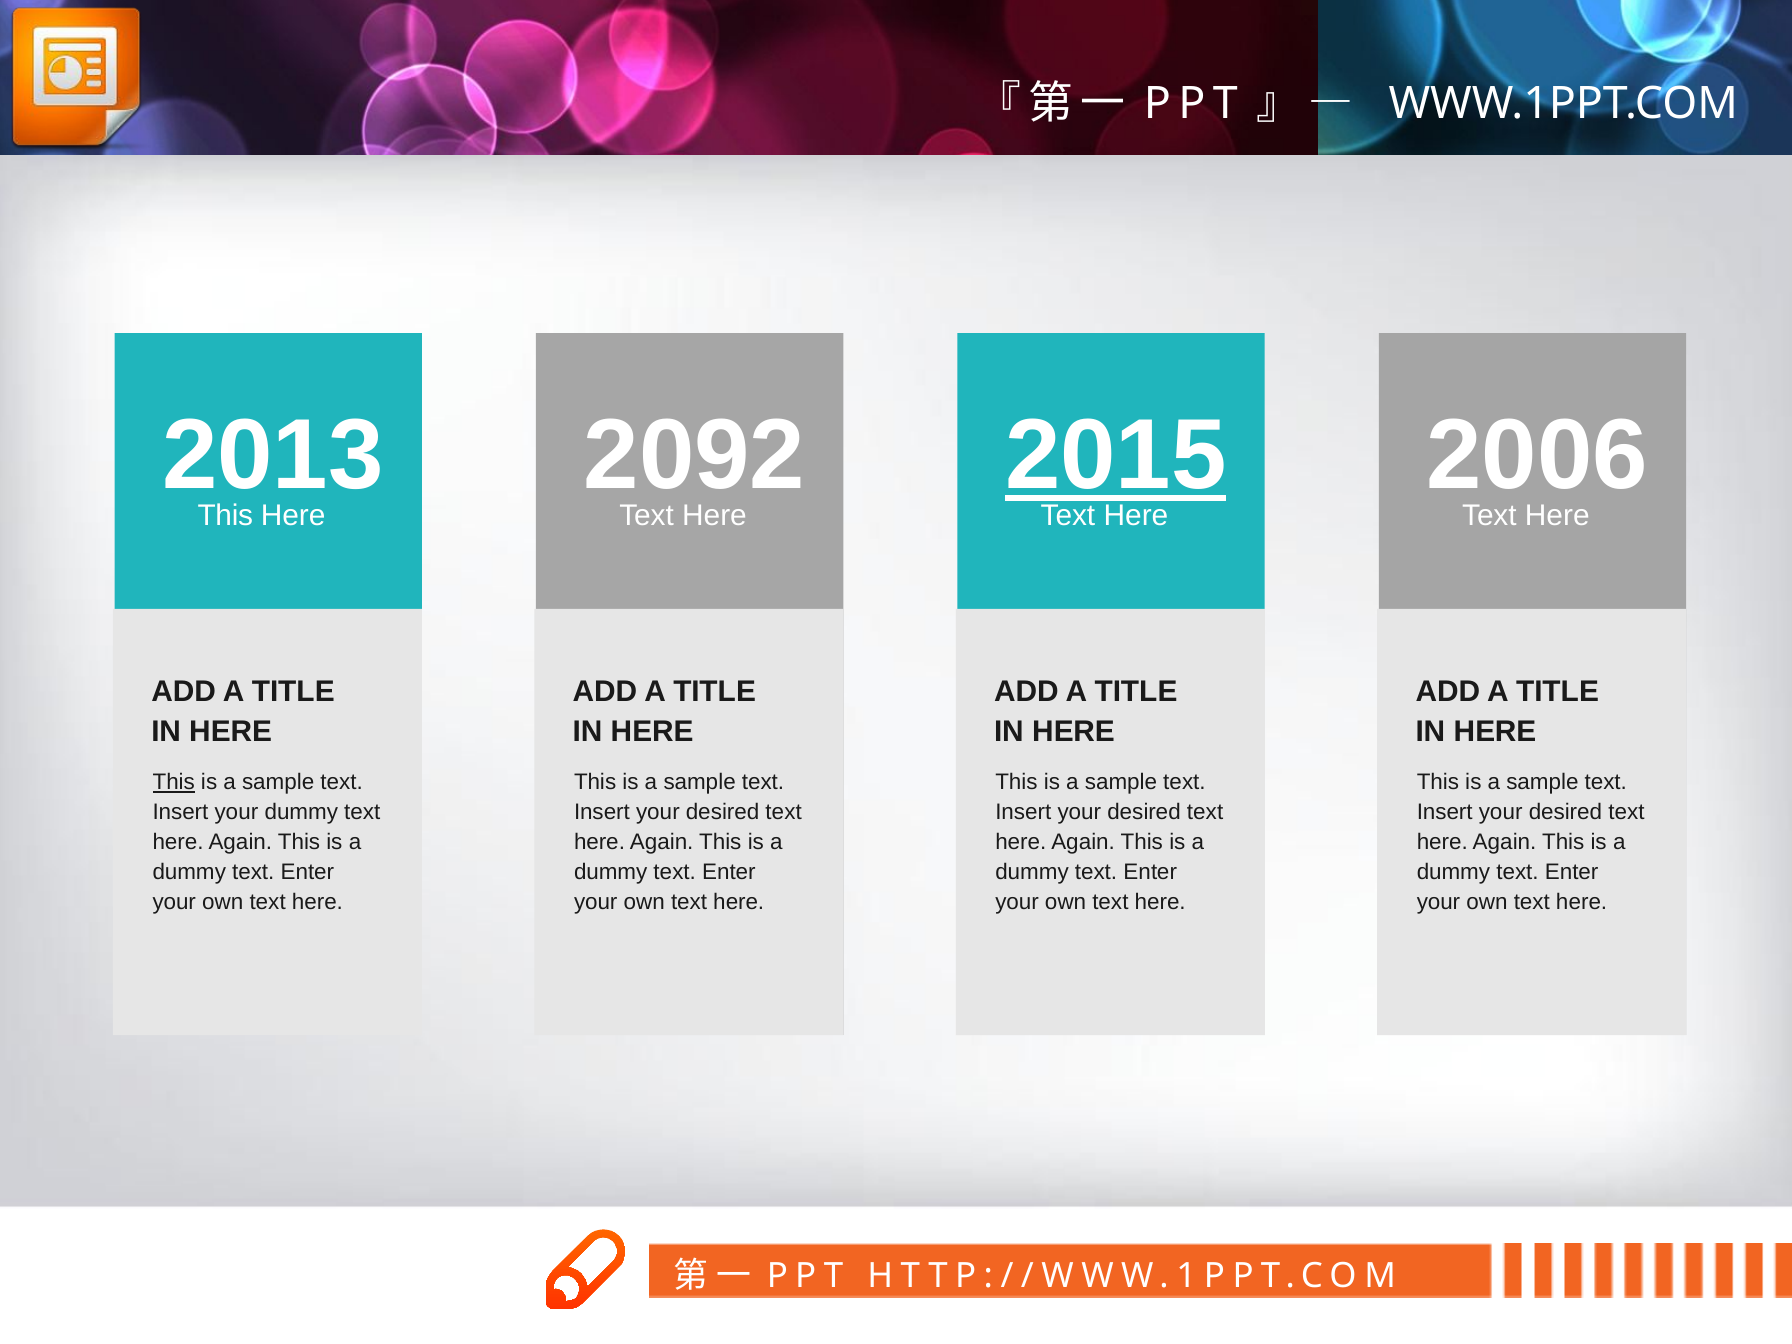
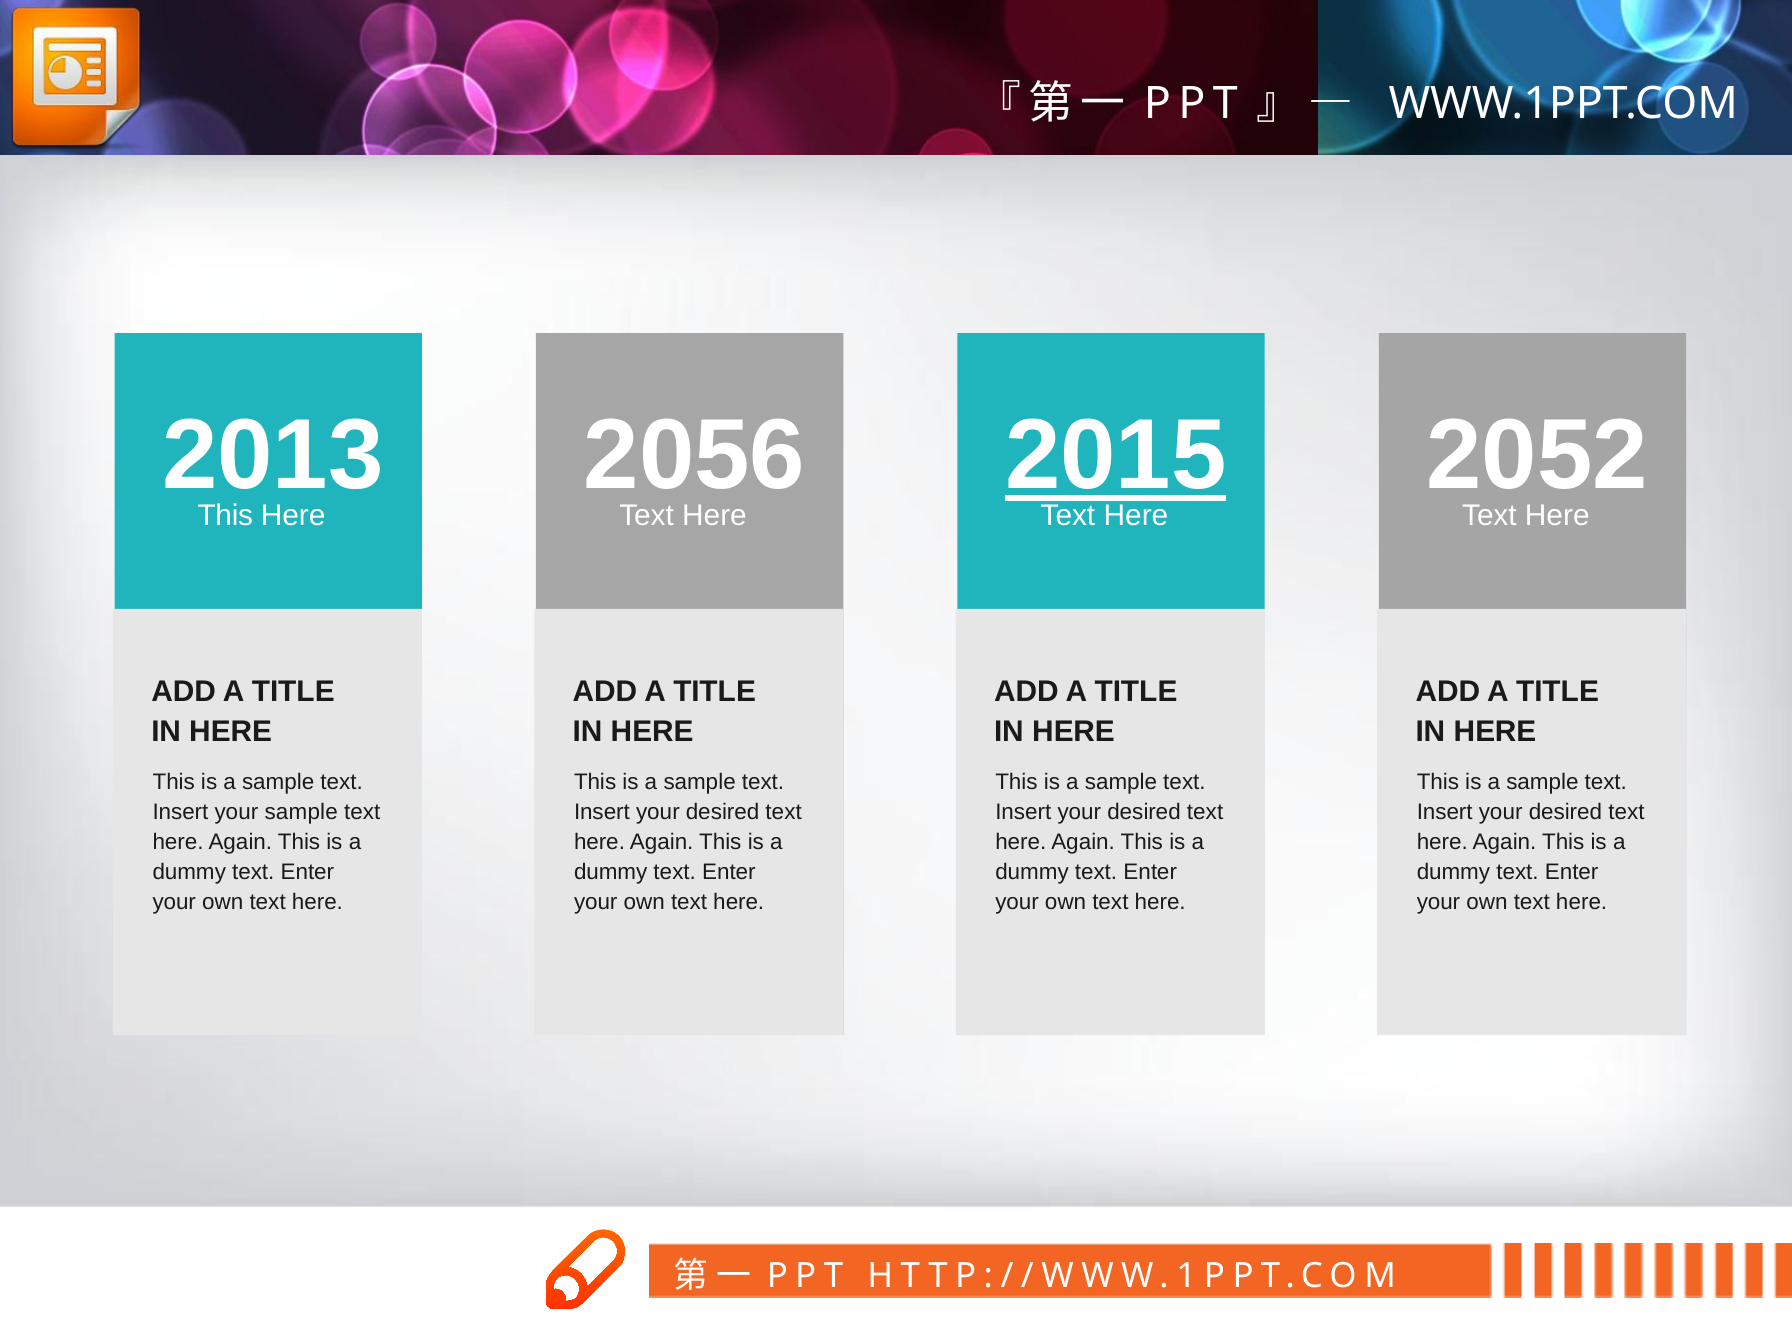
2092: 2092 -> 2056 (694, 455)
2006: 2006 -> 2052 (1537, 455)
This underline: present -> none (174, 782)
your dummy: dummy -> sample (301, 812)
